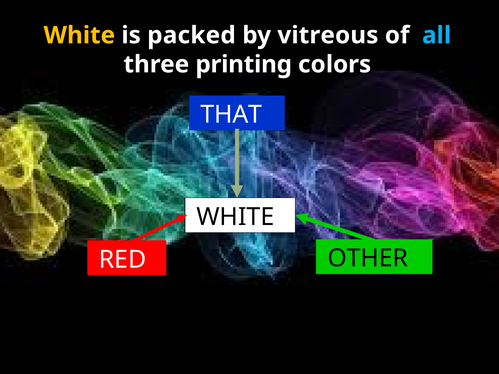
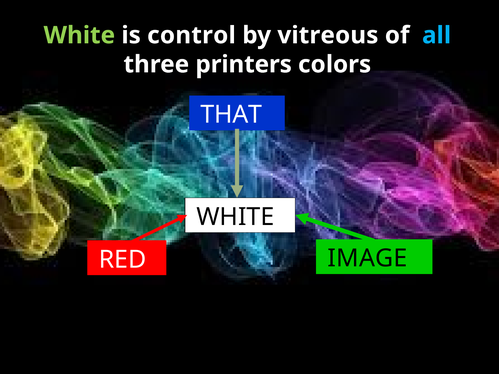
White colour: yellow -> light green (79, 35)
packed: packed -> control (191, 35)
printing: printing -> printers (244, 64)
OTHER: OTHER -> IMAGE (367, 259)
